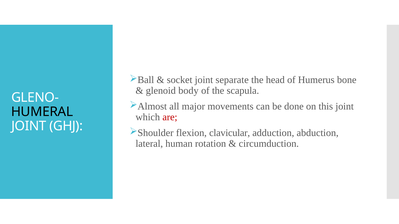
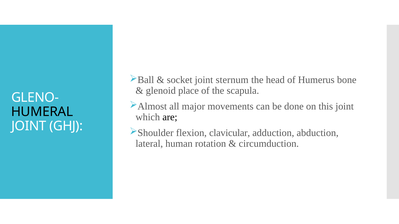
separate: separate -> sternum (232, 80)
body: body -> place (189, 91)
are colour: red -> black (170, 117)
